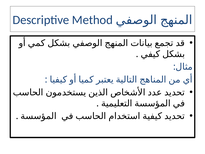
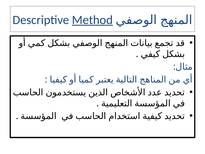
Method underline: none -> present (92, 20)
